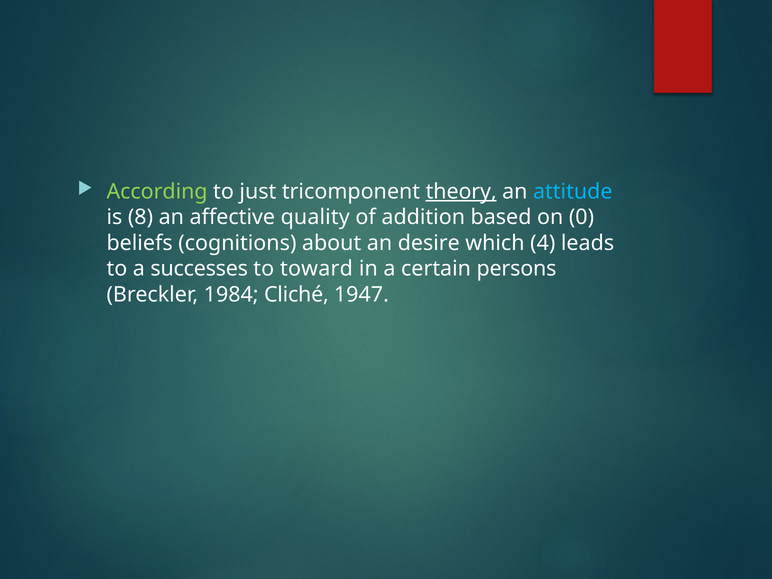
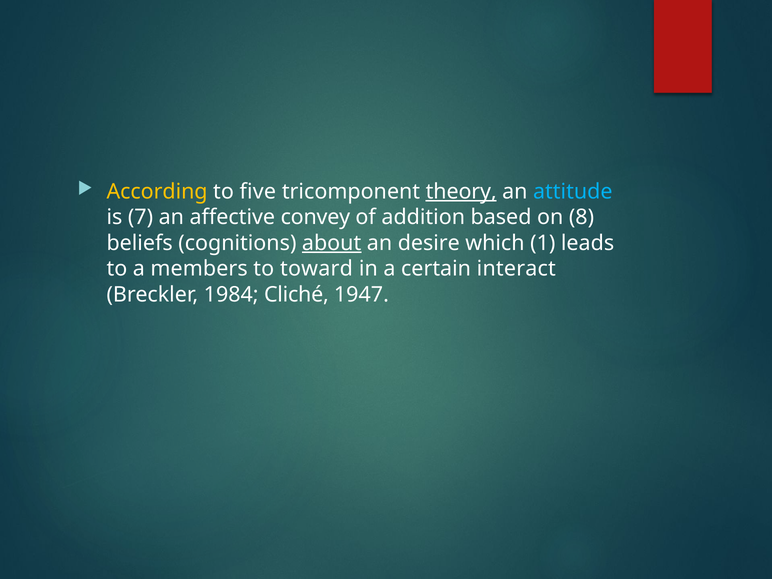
According colour: light green -> yellow (157, 192)
just: just -> five (258, 192)
8: 8 -> 7 (141, 217)
quality: quality -> convey (315, 217)
0: 0 -> 8 (581, 217)
about underline: none -> present (332, 243)
4: 4 -> 1 (543, 243)
successes: successes -> members (199, 269)
persons: persons -> interact (516, 269)
